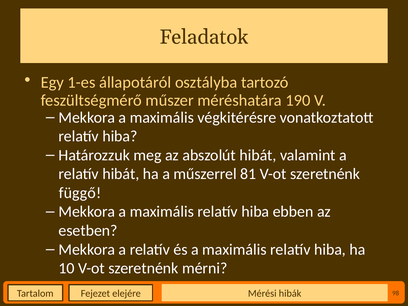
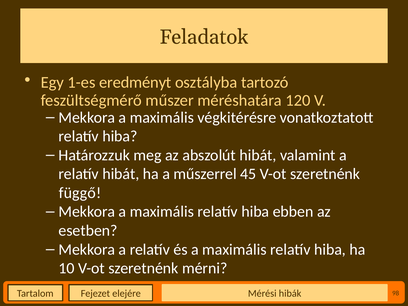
állapotáról: állapotáról -> eredményt (135, 83)
190: 190 -> 120 (298, 100)
81: 81 -> 45 (248, 174)
